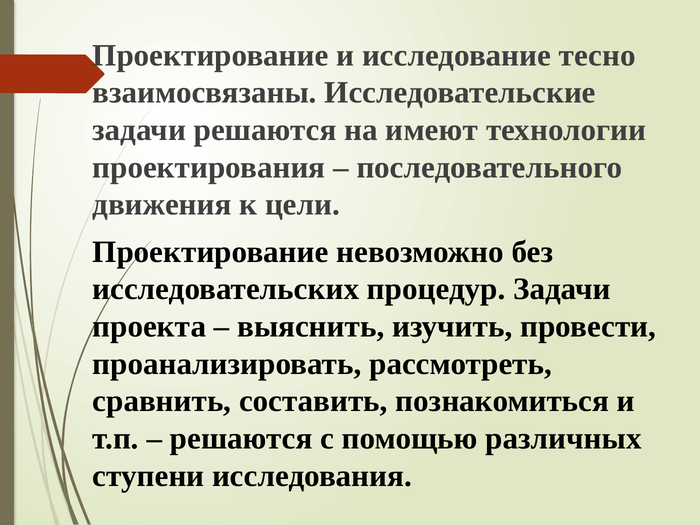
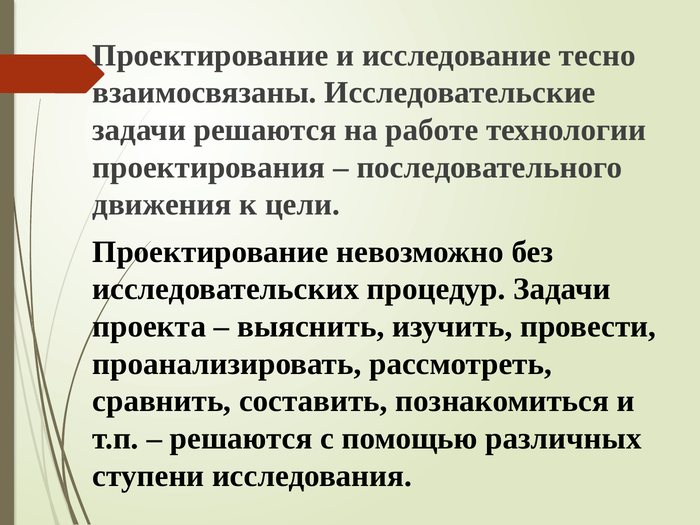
имеют: имеют -> работе (432, 130)
